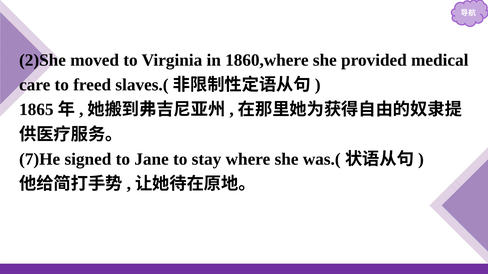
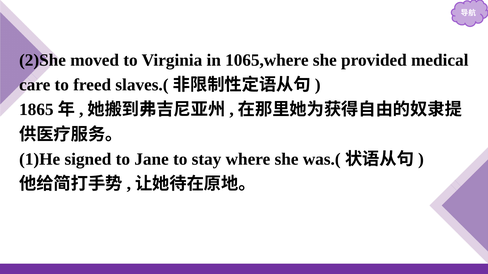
1860,where: 1860,where -> 1065,where (267, 60)
7)He: 7)He -> 1)He (40, 159)
